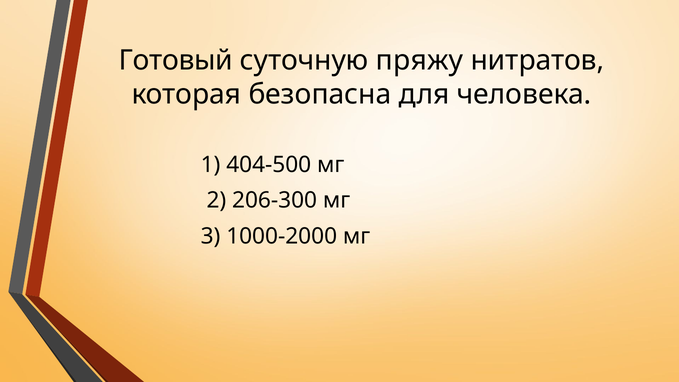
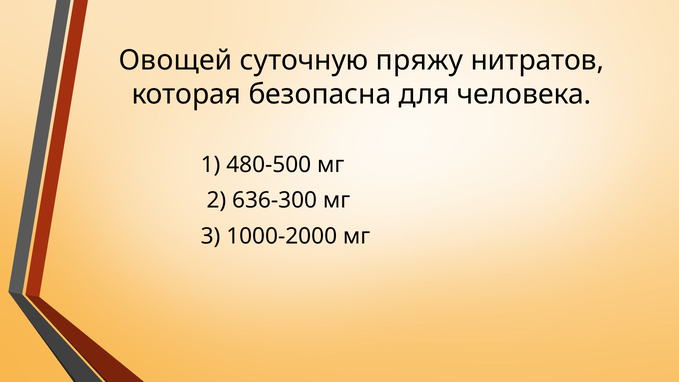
Готовый: Готовый -> Овощей (176, 60)
404-500: 404-500 -> 480-500 (269, 165)
206-300: 206-300 -> 636-300 (275, 200)
